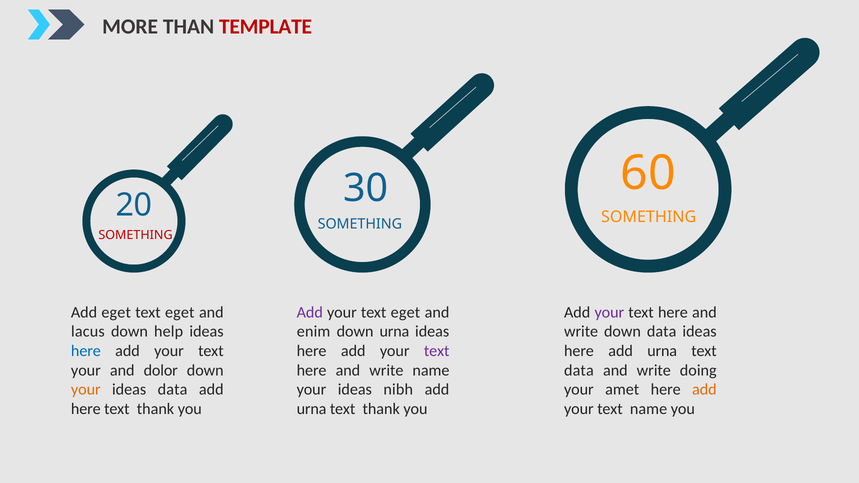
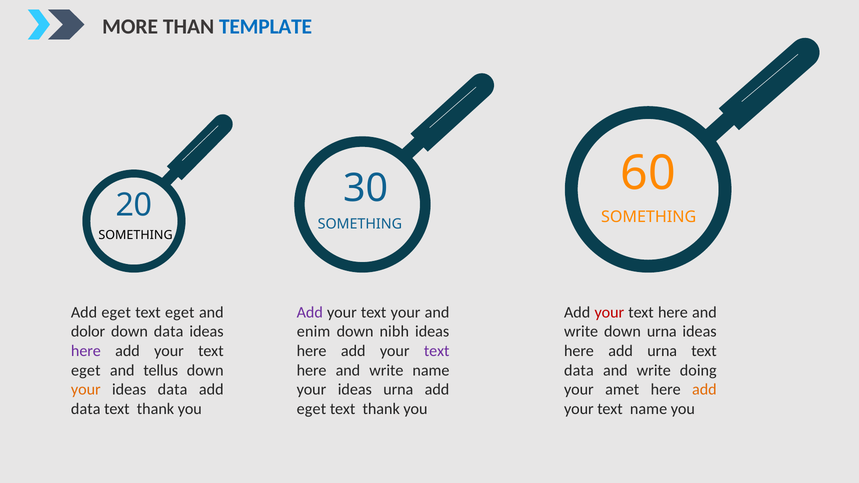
TEMPLATE colour: red -> blue (266, 27)
SOMETHING colour: red -> black (136, 235)
your text eget: eget -> your (406, 312)
your colour: purple -> red (609, 312)
lacus: lacus -> dolor (88, 332)
down help: help -> data (169, 332)
down urna: urna -> nibh (394, 332)
down data: data -> urna (662, 332)
here colour: blue -> purple (86, 351)
your: your -> eget (86, 370)
dolor: dolor -> tellus (161, 370)
ideas nibh: nibh -> urna (398, 390)
here: here -> data (86, 409)
urna: urna -> eget (311, 409)
